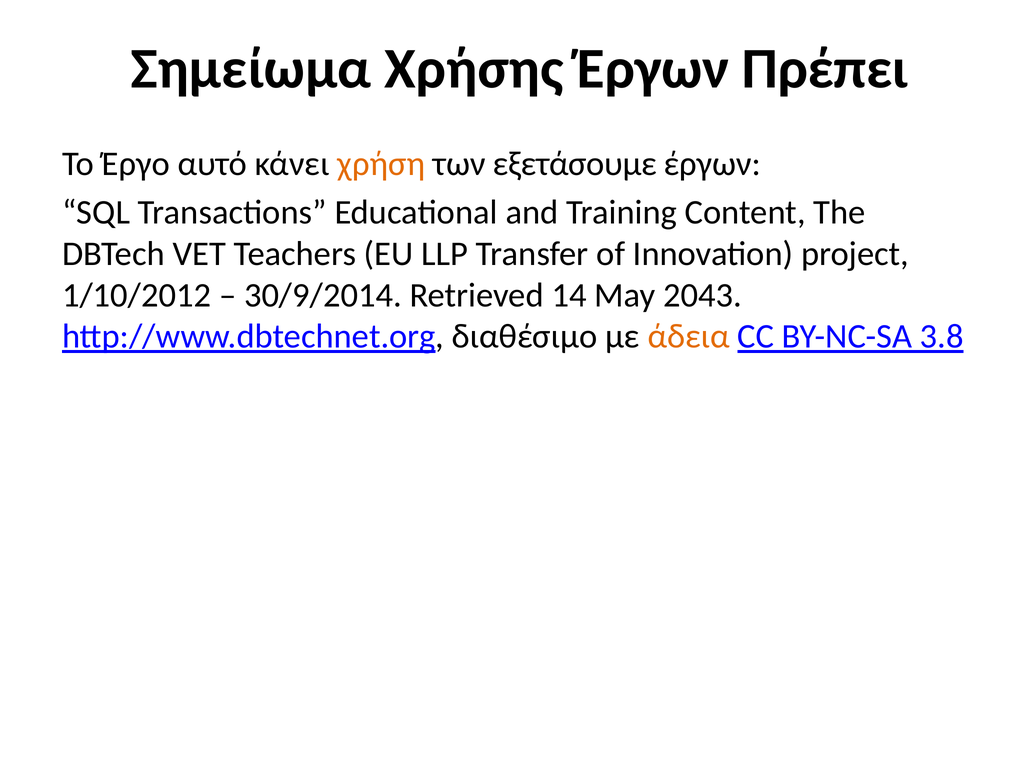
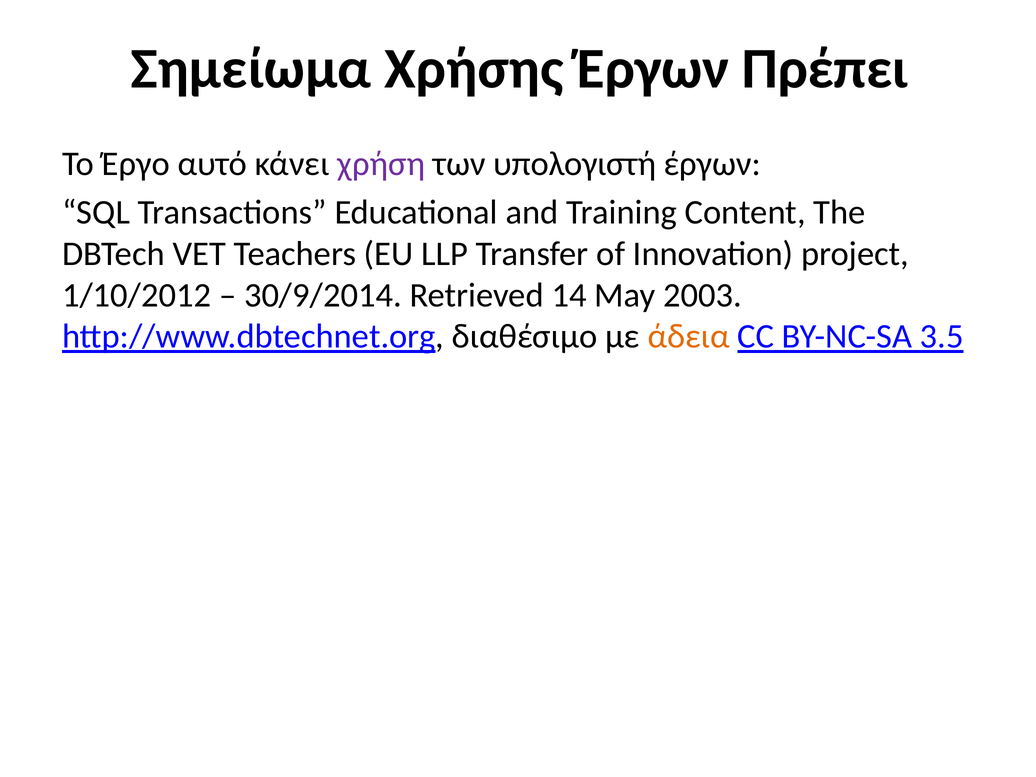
χρήση colour: orange -> purple (381, 164)
εξετάσουμε: εξετάσουμε -> υπολογιστή (575, 164)
2043: 2043 -> 2003 (703, 295)
3.8: 3.8 -> 3.5 (942, 337)
